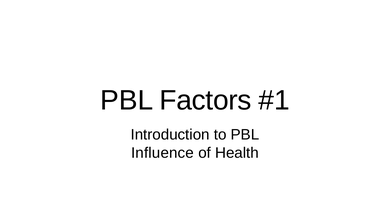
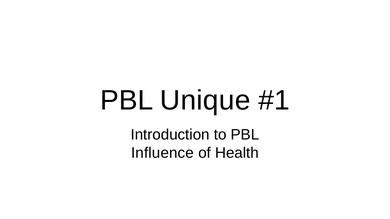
Factors: Factors -> Unique (205, 100)
